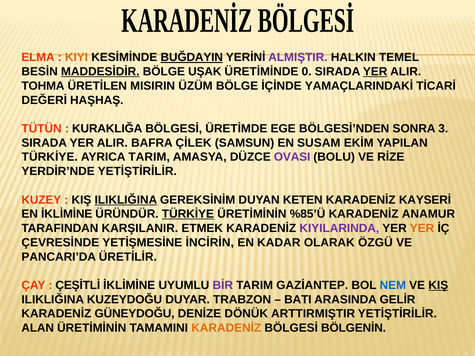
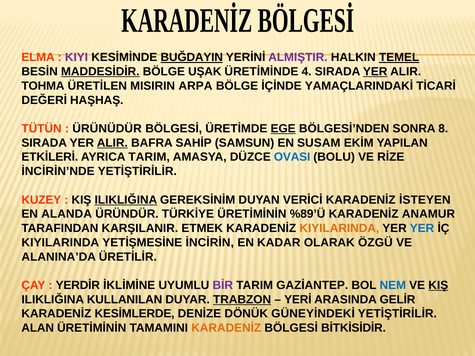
KIYI colour: orange -> purple (76, 57)
TEMEL underline: none -> present (399, 57)
0: 0 -> 4 (307, 72)
ÜZÜM: ÜZÜM -> ARPA (195, 86)
KURAKLIĞA: KURAKLIĞA -> ÜRÜNÜDÜR (107, 129)
EGE underline: none -> present (283, 129)
3: 3 -> 8 (443, 129)
ALIR underline: none -> present (112, 143)
ÇİLEK: ÇİLEK -> SAHİP (194, 143)
TÜRKİYE: TÜRKİYE -> ETKİLERİ (50, 157)
OVASI colour: purple -> blue (292, 157)
YERDİR’NDE: YERDİR’NDE -> İNCİRİN’NDE (58, 171)
KETEN: KETEN -> VERİCİ (303, 200)
KAYSERİ: KAYSERİ -> İSTEYEN (425, 200)
EN İKLİMİNE: İKLİMİNE -> ALANDA (67, 214)
TÜRKİYE underline: present -> none (188, 214)
%85’Ü: %85’Ü -> %89’Ü (308, 214)
KIYILARINDA colour: purple -> orange (339, 228)
YER colour: orange -> blue (422, 228)
ÇEVRESİNDE: ÇEVRESİNDE -> KIYILARINDA (60, 243)
PANCARI’DA: PANCARI’DA -> ALANINA’DA (59, 257)
ÇEŞİTLİ: ÇEŞİTLİ -> YERDİR (78, 285)
KUZEYDOĞU: KUZEYDOĞU -> KULLANILAN (125, 300)
TRABZON underline: none -> present (242, 300)
BATI: BATI -> YERİ (298, 300)
GÜNEYDOĞU: GÜNEYDOĞU -> KESİMLERDE (135, 314)
ARTTIRMIŞTIR: ARTTIRMIŞTIR -> GÜNEYİNDEKİ (313, 314)
BÖLGENİN: BÖLGENİN -> BİTKİSİDİR (354, 328)
